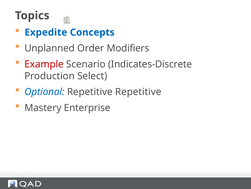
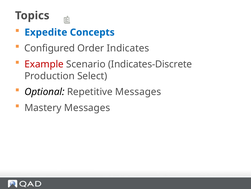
Unplanned: Unplanned -> Configured (50, 48)
Modifiers: Modifiers -> Indicates (128, 48)
Optional colour: blue -> black (45, 92)
Repetitive Repetitive: Repetitive -> Messages (138, 92)
Mastery Enterprise: Enterprise -> Messages (87, 107)
